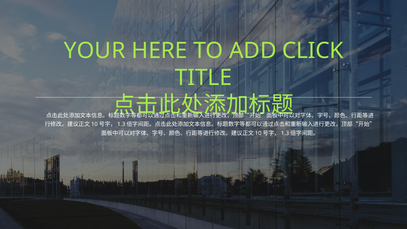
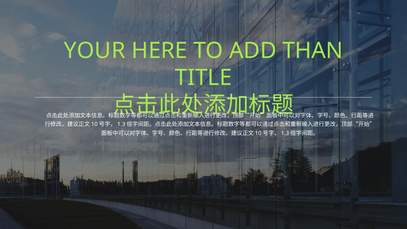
CLICK: CLICK -> THAN (313, 51)
